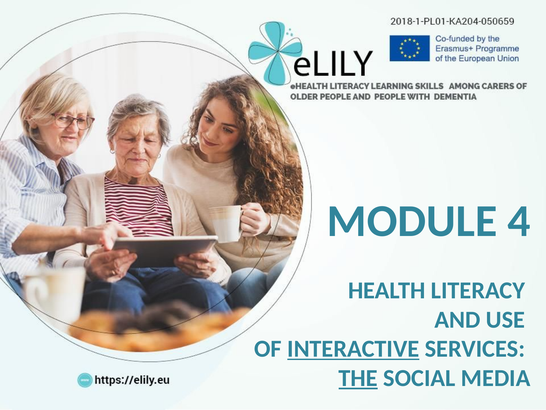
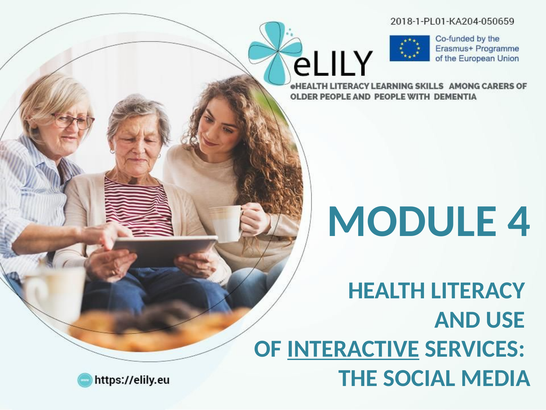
THE underline: present -> none (358, 378)
